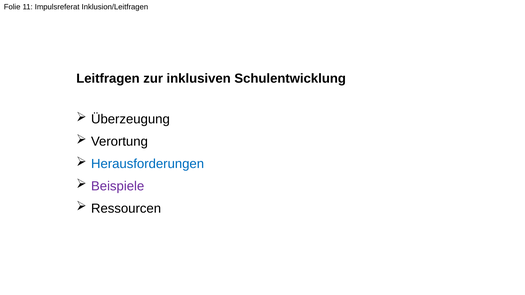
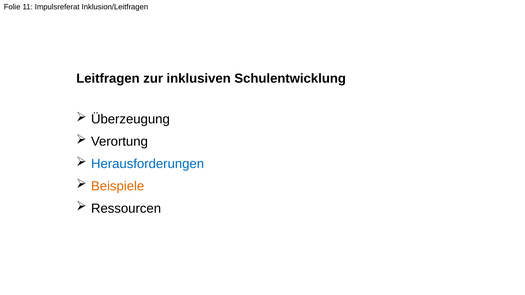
Beispiele colour: purple -> orange (118, 186)
